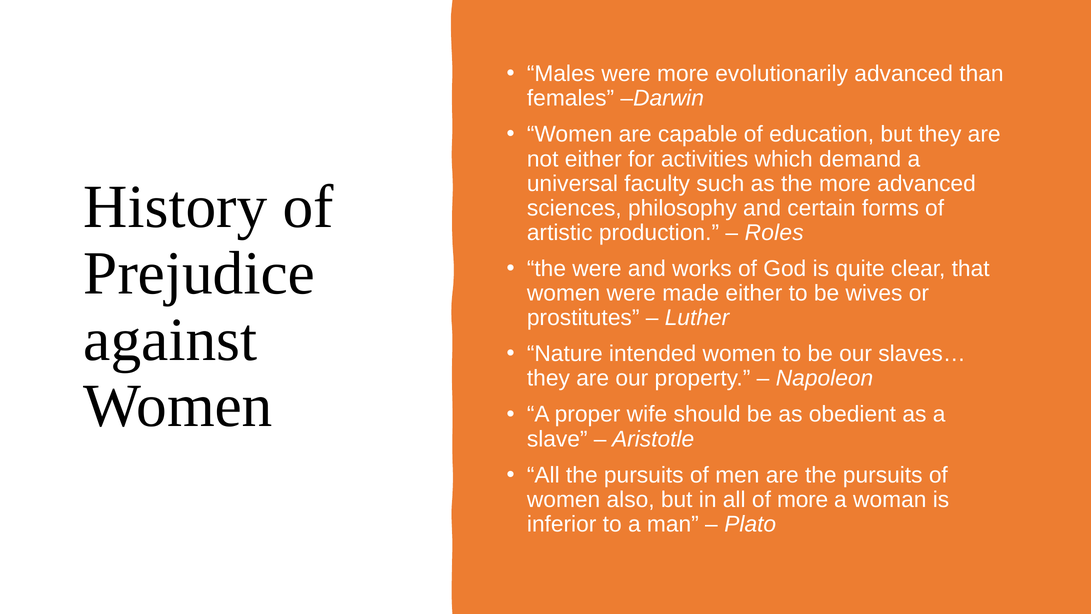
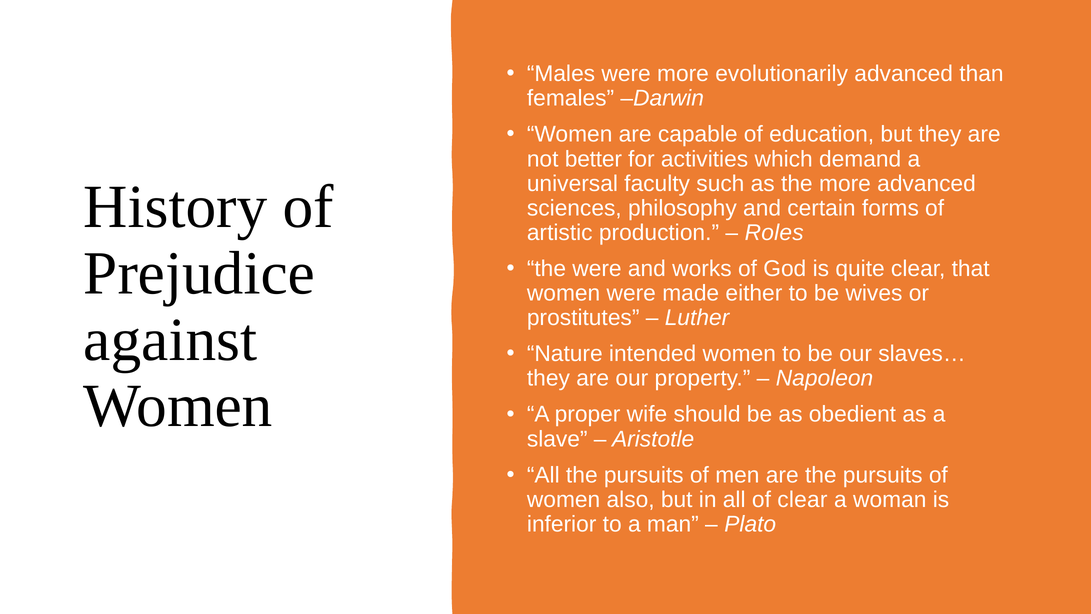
not either: either -> better (593, 159)
of more: more -> clear (802, 499)
